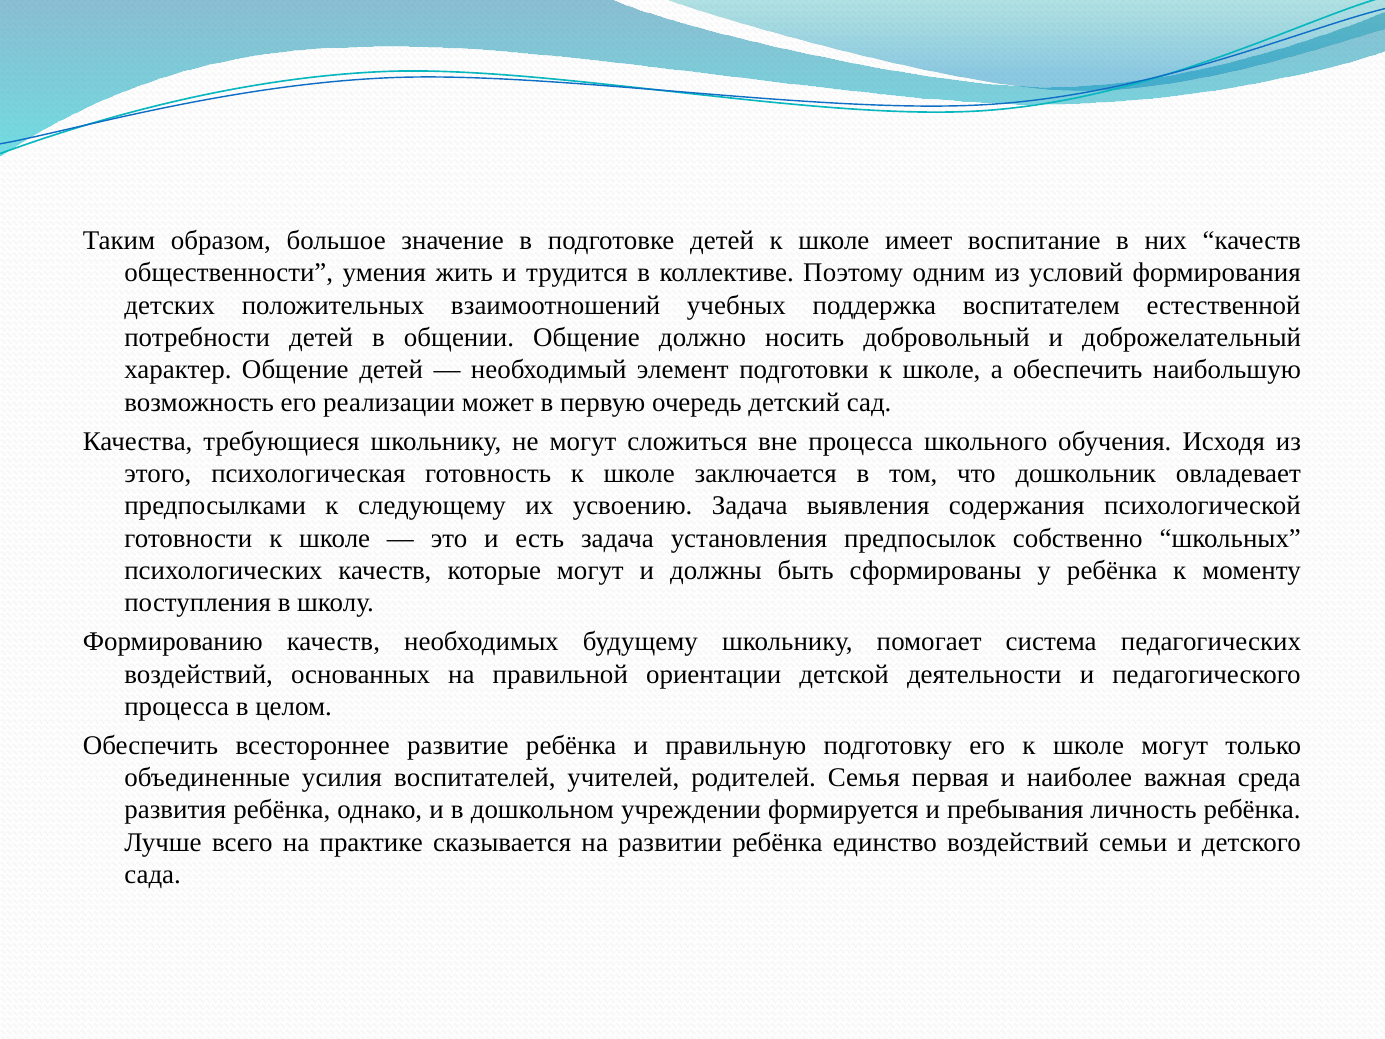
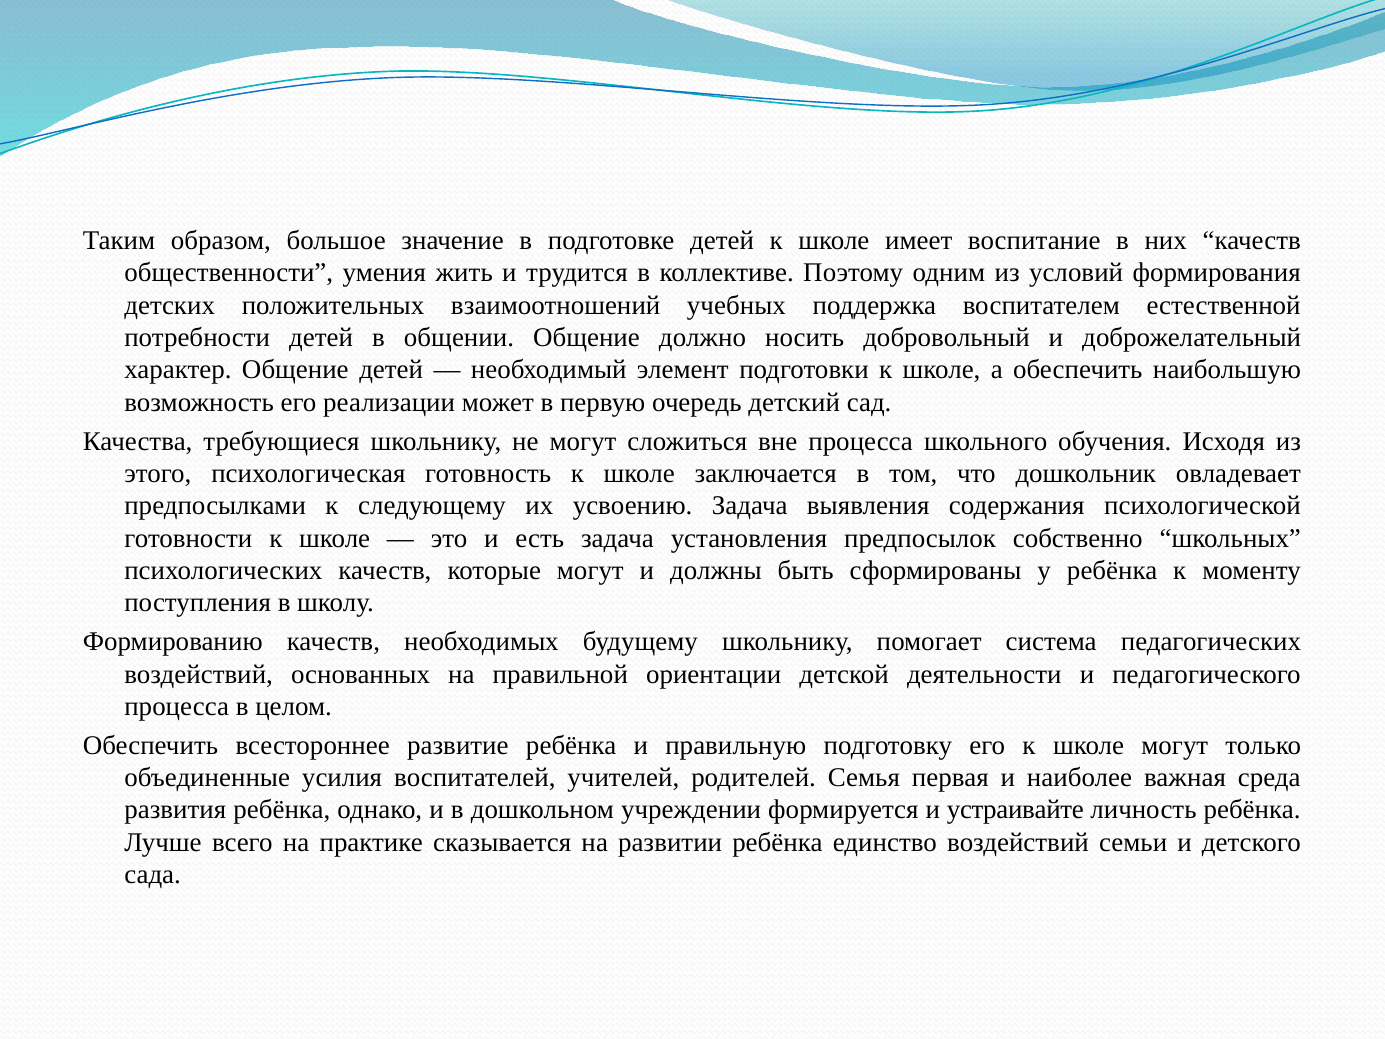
пребывания: пребывания -> устраивайте (1015, 810)
